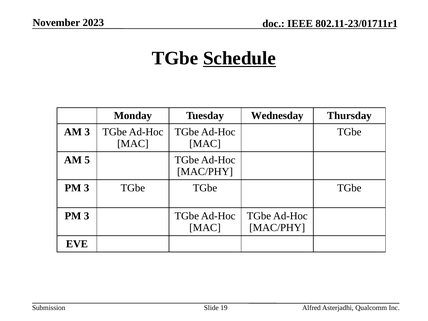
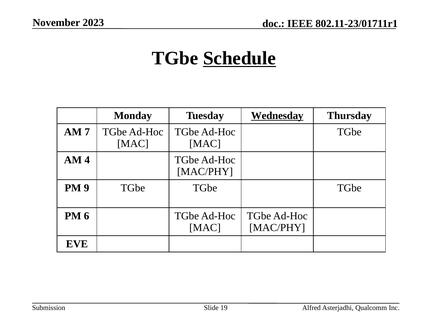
Wednesday underline: none -> present (277, 116)
AM 3: 3 -> 7 (87, 132)
5: 5 -> 4 (87, 160)
3: 3 -> 9 (87, 188)
3: 3 -> 6 (87, 216)
